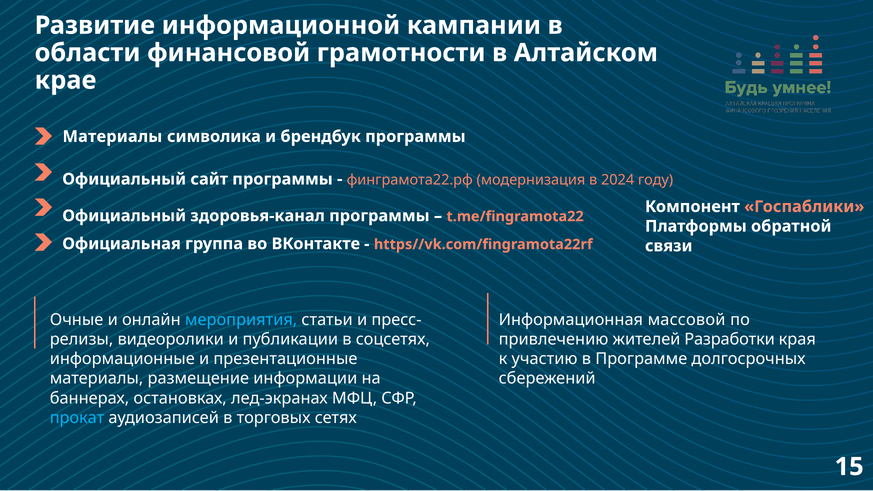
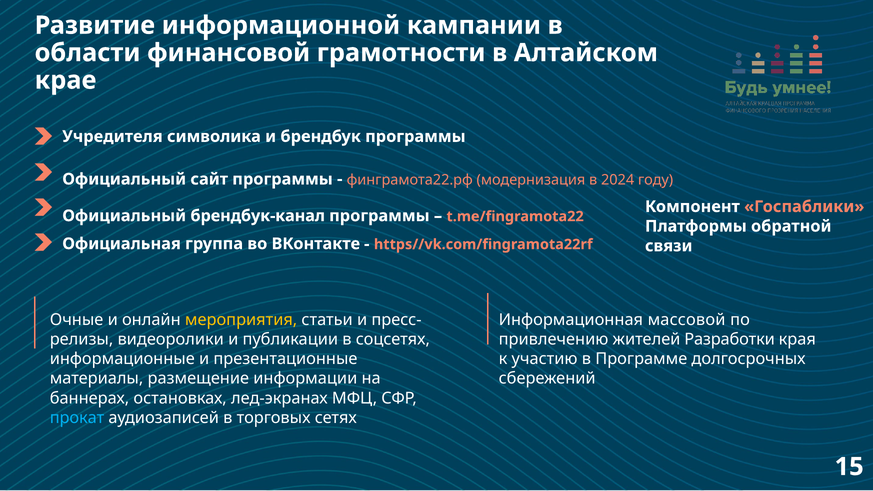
Материалы: Материалы -> Учредителя (112, 137)
здоровья-канал: здоровья-канал -> брендбук-канал (258, 216)
мероприятия colour: light blue -> yellow (241, 320)
